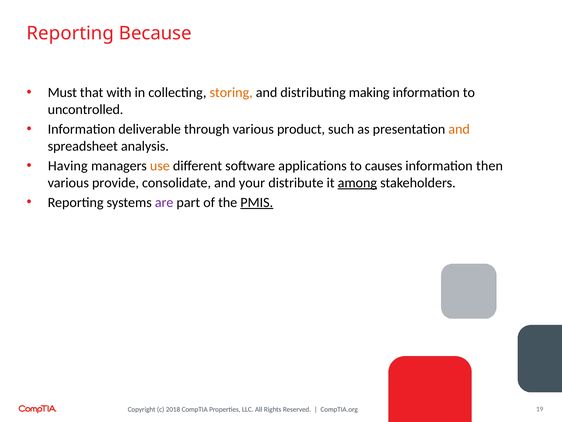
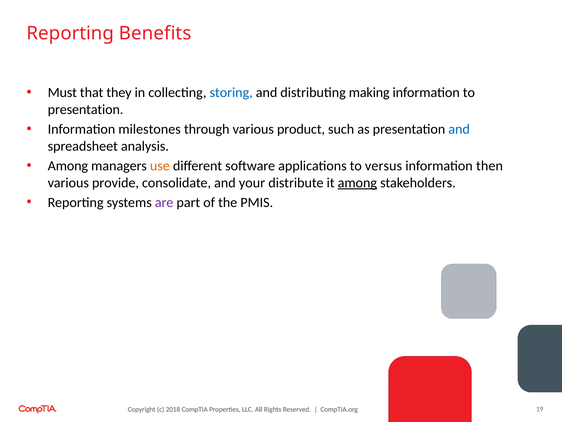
Because: Because -> Benefits (155, 33)
with: with -> they (119, 93)
storing colour: orange -> blue (231, 93)
uncontrolled: uncontrolled -> presentation (86, 109)
deliverable: deliverable -> milestones (150, 129)
and colour: orange -> blue (459, 129)
Having: Having -> Among (68, 166)
causes: causes -> versus (384, 166)
PMIS underline: present -> none (257, 202)
